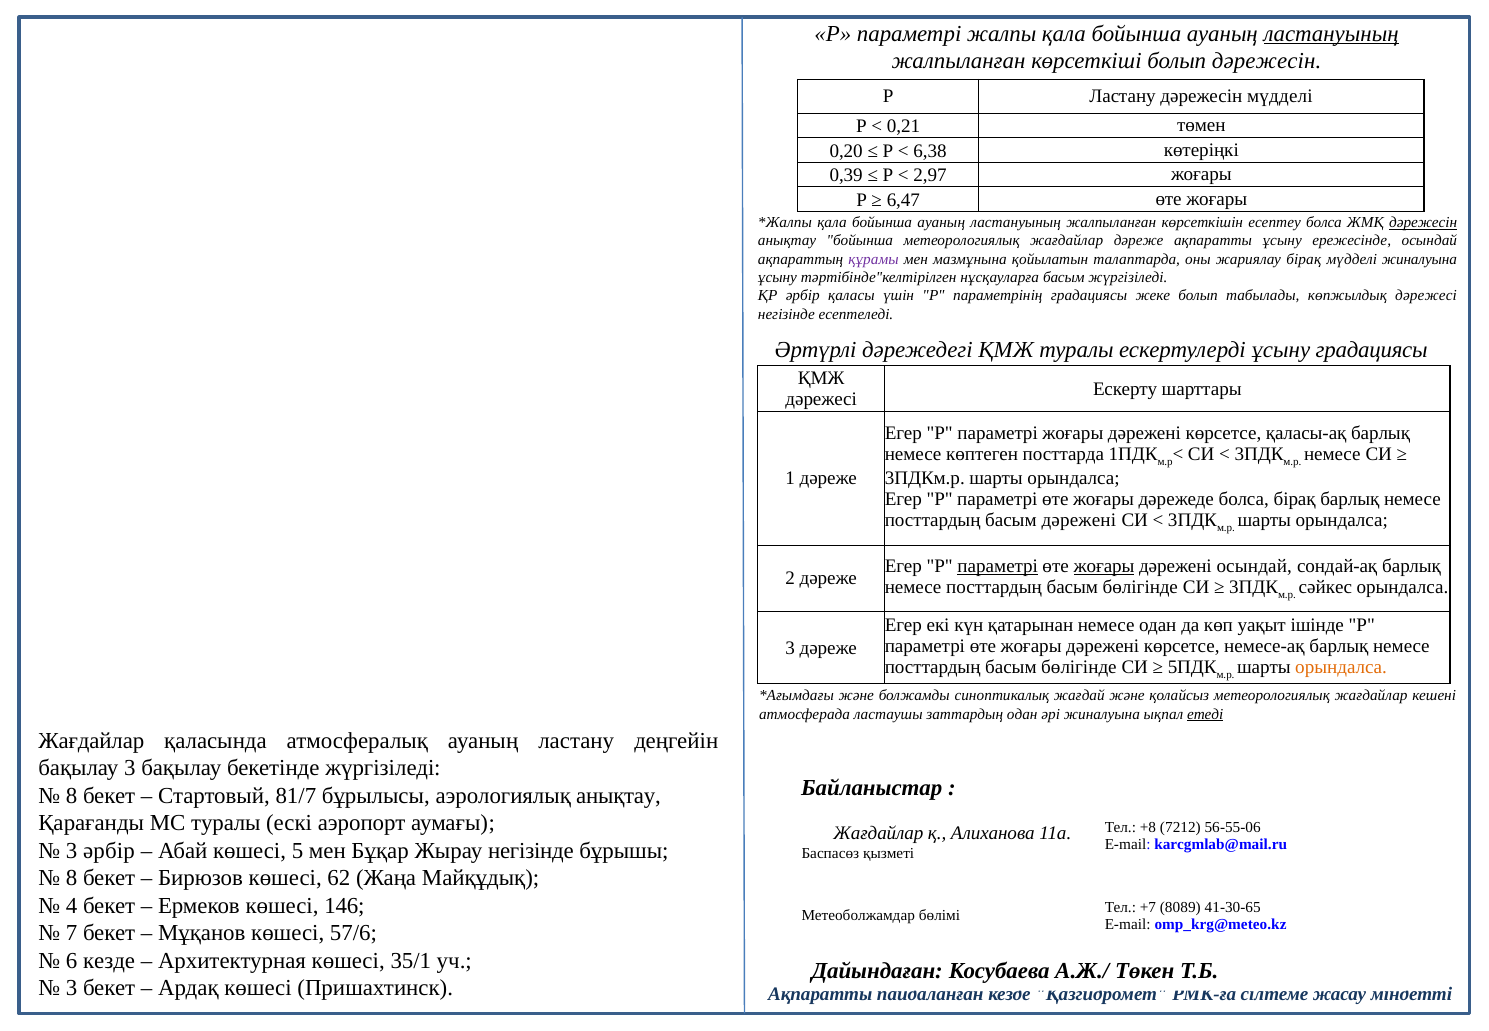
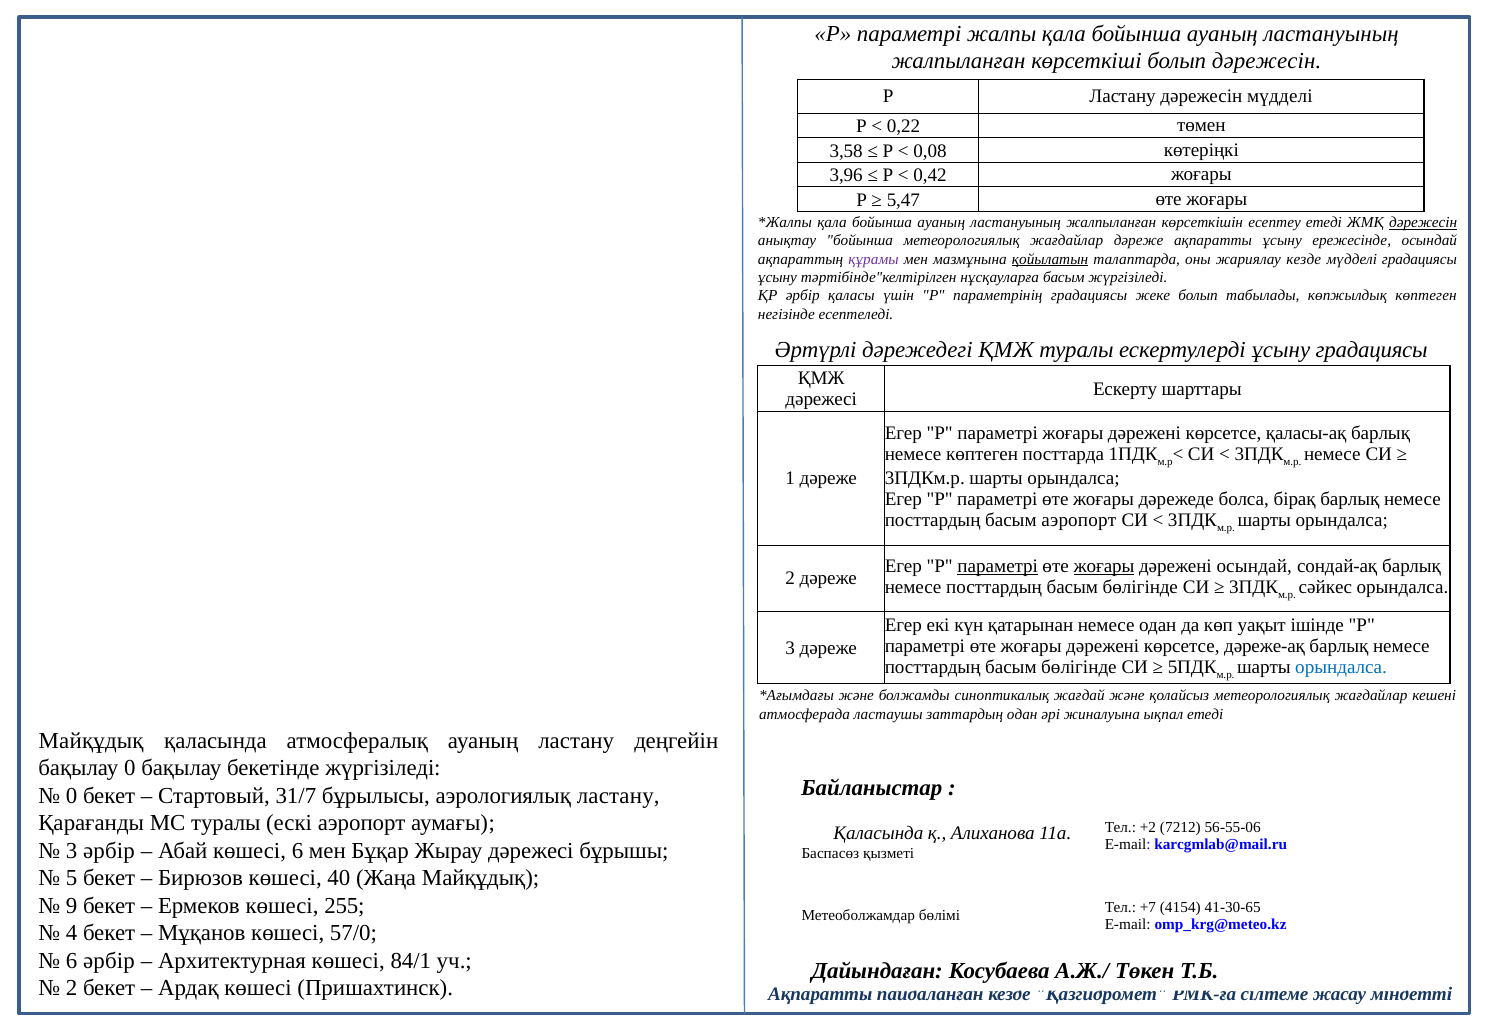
ластануының underline: present -> none (1331, 34)
0,21: 0,21 -> 0,22 (904, 126)
0,20: 0,20 -> 3,58 (846, 151)
6,38: 6,38 -> 0,08 (930, 151)
0,39: 0,39 -> 3,96 (846, 175)
2,97: 2,97 -> 0,42 (930, 175)
6,47: 6,47 -> 5,47 (903, 200)
есептеу болса: болса -> етеді (1324, 223)
қойылатын underline: none -> present (1050, 259)
жариялау бірақ: бірақ -> кезде (1304, 259)
мүдделі жиналуына: жиналуына -> градациясы (1419, 259)
көпжылдық дәрежесі: дәрежесі -> көптеген (1426, 296)
басым дәрежені: дәрежені -> аэропорт (1079, 520)
немесе-ақ: немесе-ақ -> дәреже-ақ (1265, 646)
орындалса colour: orange -> blue (1341, 667)
етеді underline: present -> none (1205, 714)
Жағдайлар: Жағдайлар -> Майқұдық (91, 741)
бақылау 3: 3 -> 0 (130, 768)
8: 8 -> 0 (72, 796)
81/7: 81/7 -> 31/7 (296, 796)
аэрологиялық анықтау: анықтау -> ластану (618, 796)
+8: +8 -> +2 (1148, 828)
Жағдайлар: Жағдайлар -> Қаласында (878, 833)
көшесі 5: 5 -> 6 (298, 851)
Жырау негізінде: негізінде -> дәрежесі (531, 851)
8: 8 -> 5 (72, 878)
62: 62 -> 40 (339, 878)
4: 4 -> 9 (72, 906)
146: 146 -> 255 (344, 906)
8089: 8089 -> 4154 (1180, 907)
7: 7 -> 4 (72, 933)
57/6: 57/6 -> 57/0 (353, 933)
6 кезде: кезде -> әрбір (109, 961)
35/1: 35/1 -> 84/1 (411, 961)
3: 3 -> 2 (72, 988)
